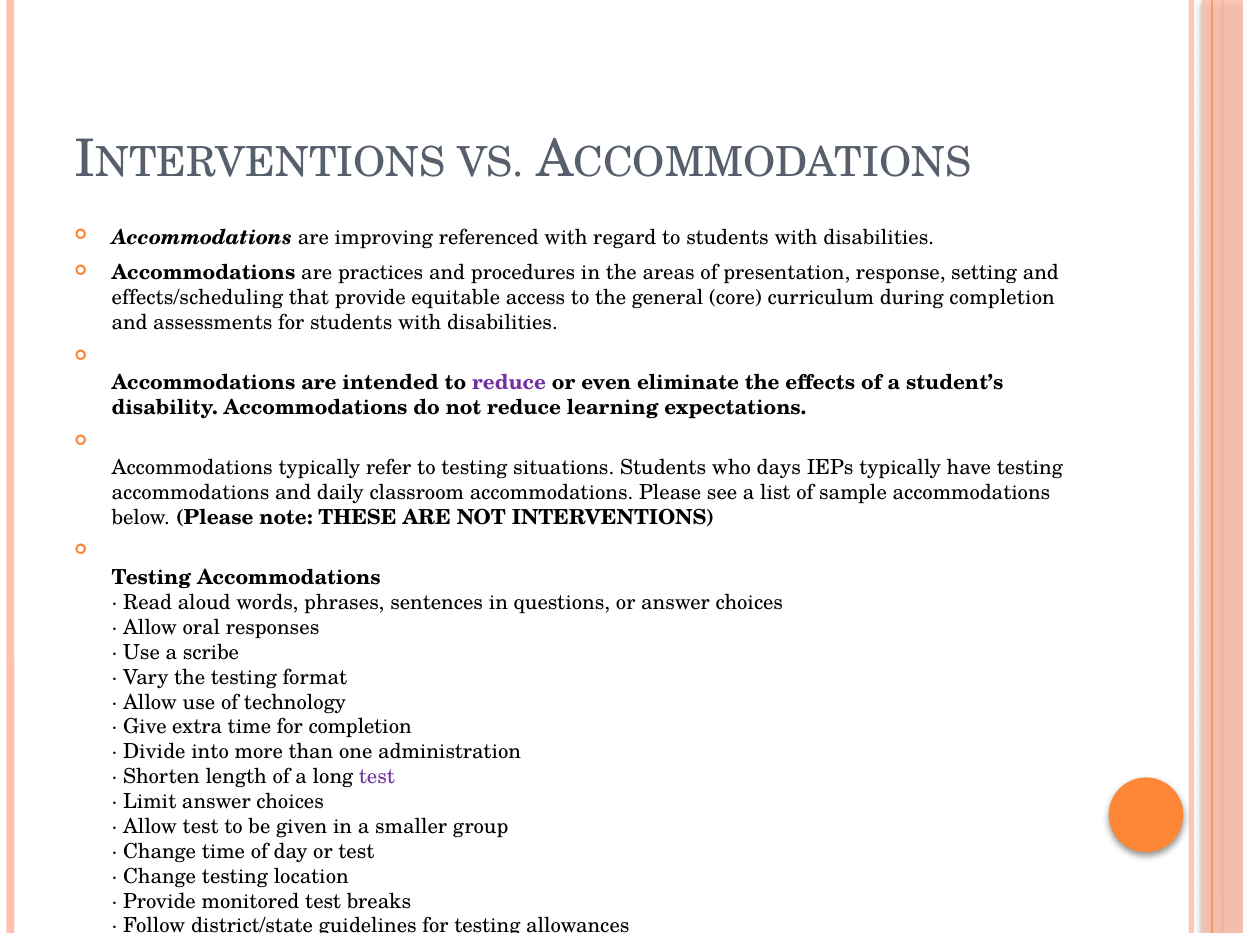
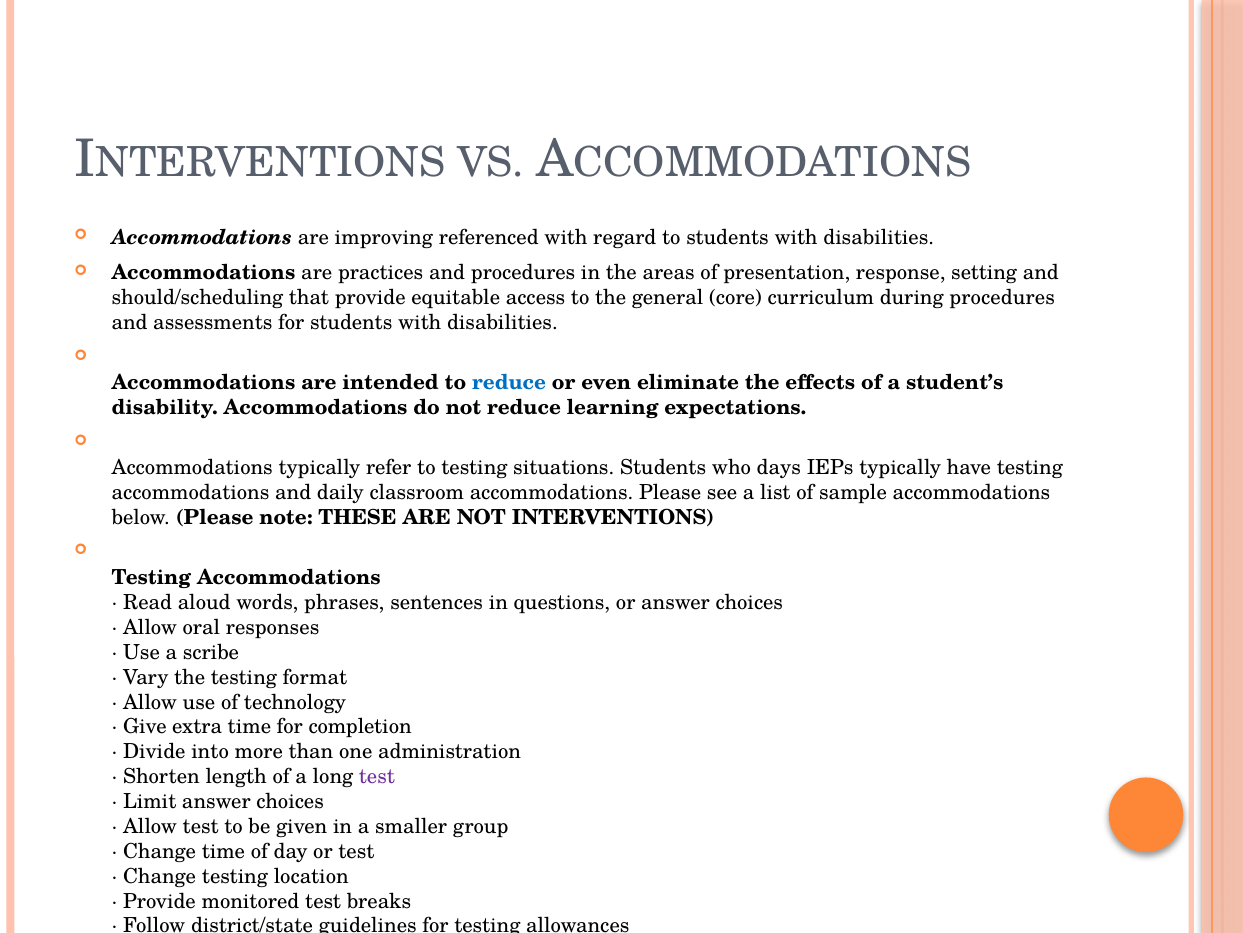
effects/scheduling: effects/scheduling -> should/scheduling (197, 298)
during completion: completion -> procedures (1002, 298)
reduce colour: purple -> blue (509, 383)
